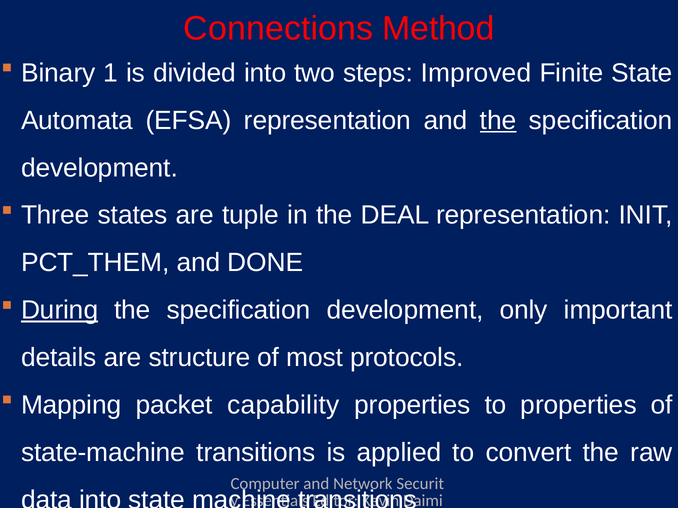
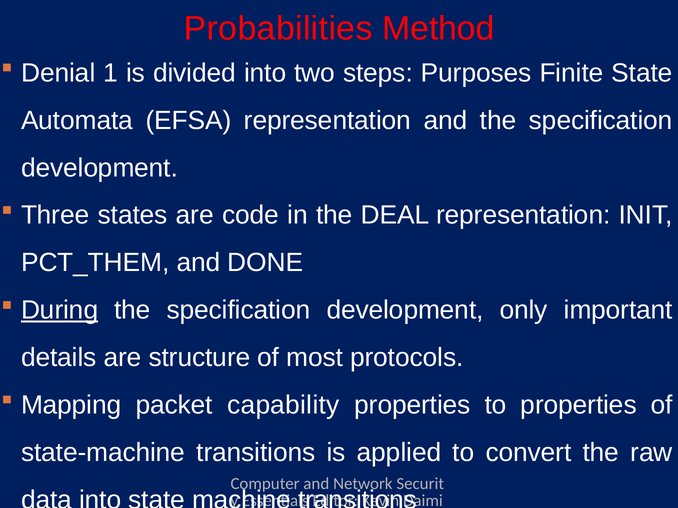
Connections: Connections -> Probabilities (278, 28)
Binary: Binary -> Denial (58, 73)
Improved: Improved -> Purposes (476, 73)
the underline: present -> none (498, 121)
tuple: tuple -> code (251, 216)
